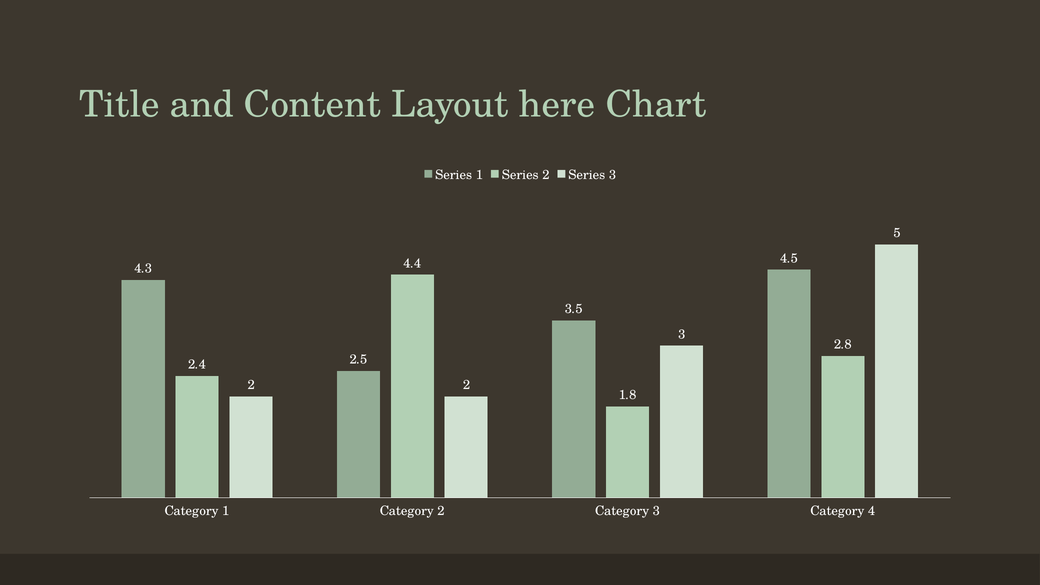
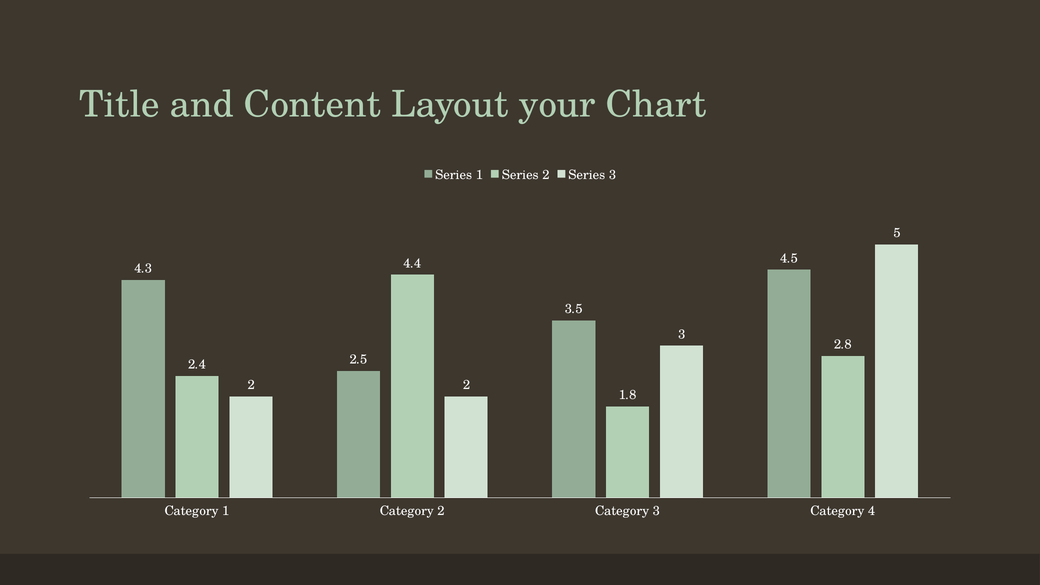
here: here -> your (557, 105)
